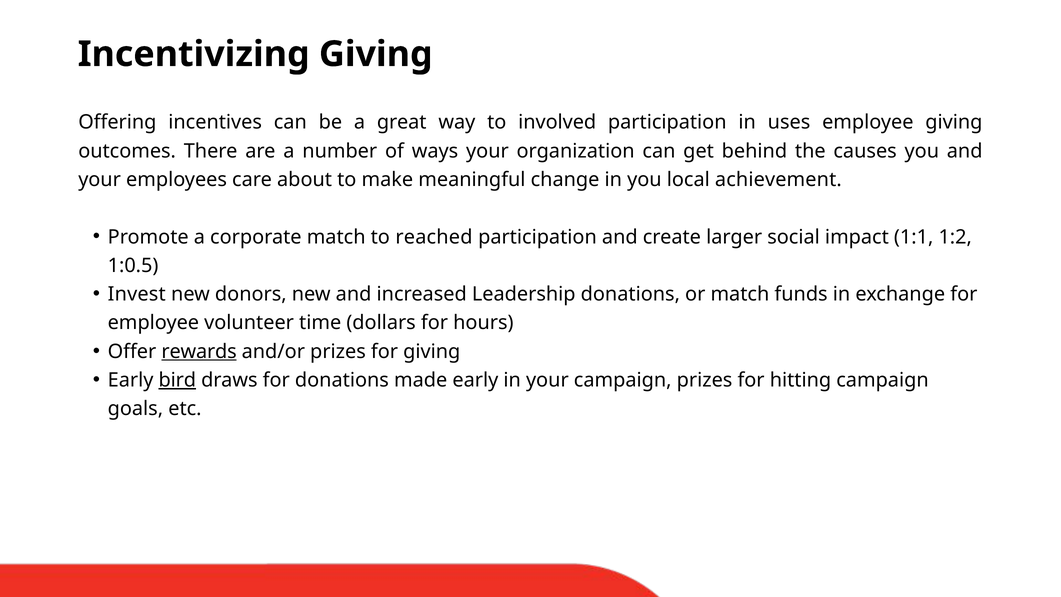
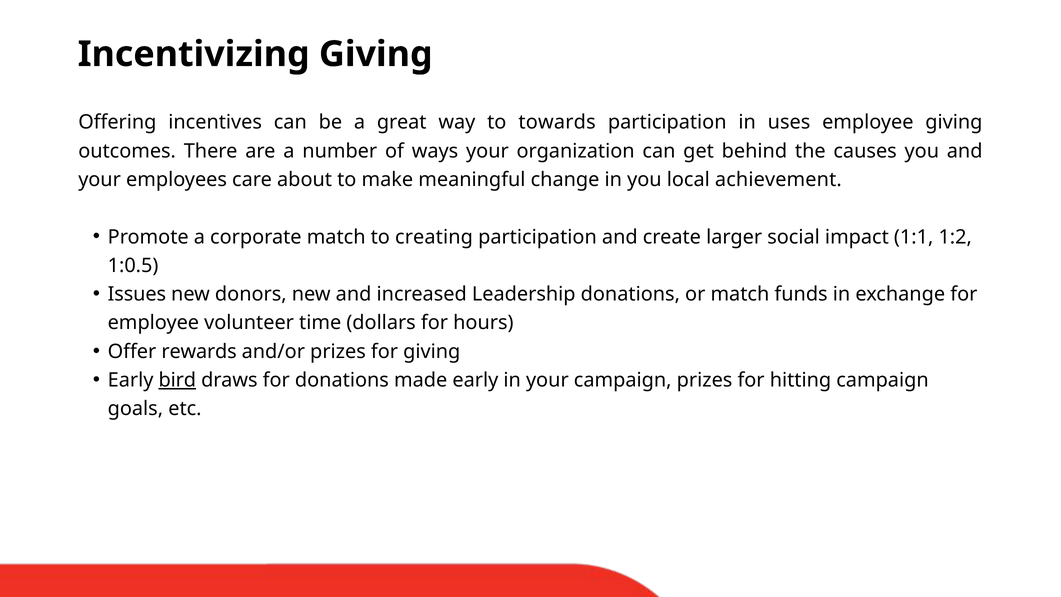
involved: involved -> towards (557, 122)
reached: reached -> creating (434, 237)
Invest: Invest -> Issues (137, 294)
rewards underline: present -> none (199, 351)
